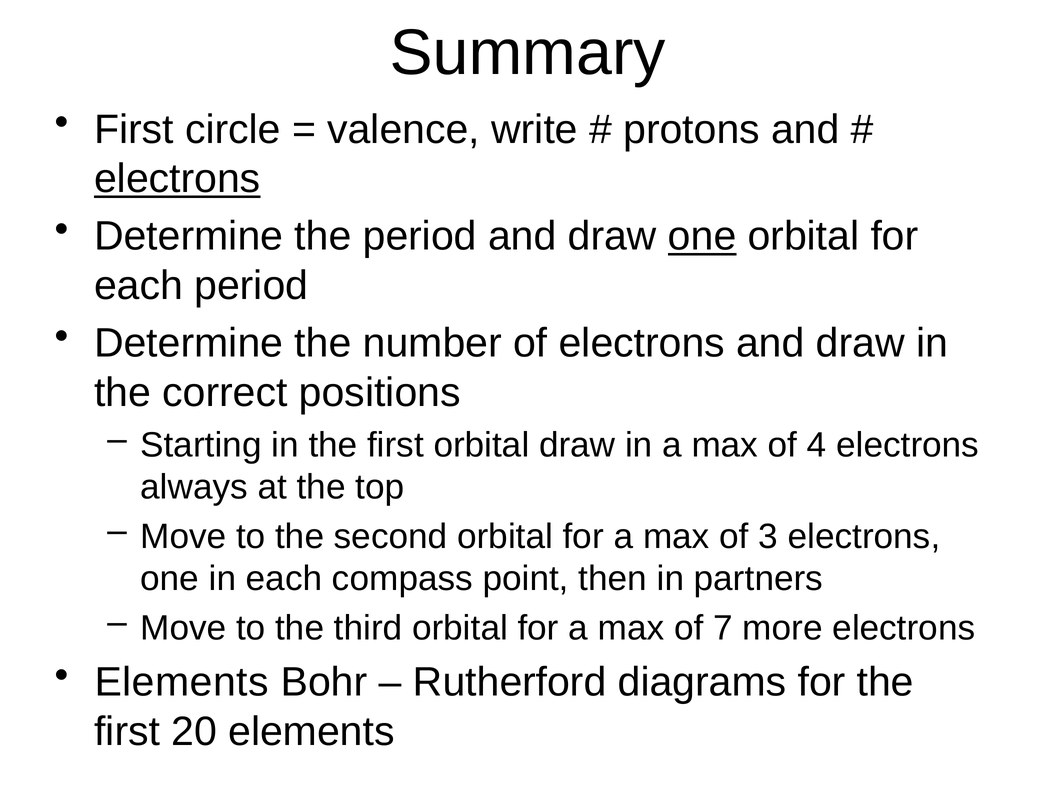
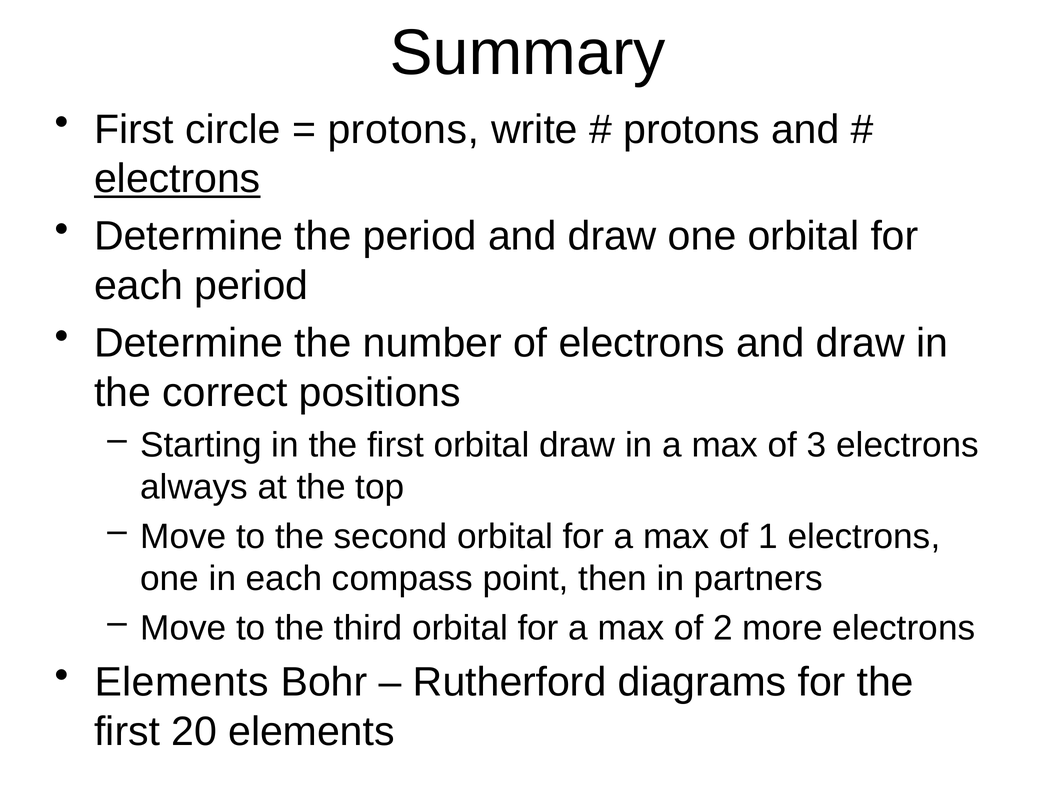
valence: valence -> protons (403, 130)
one underline: present -> none (702, 236)
4: 4 -> 3 (817, 445)
3: 3 -> 1 (768, 537)
7: 7 -> 2 (723, 628)
